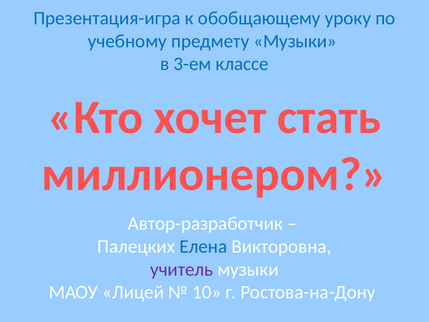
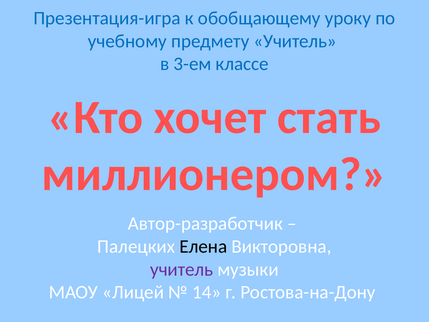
предмету Музыки: Музыки -> Учитель (295, 41)
Елена colour: blue -> black (203, 246)
10: 10 -> 14 (207, 292)
